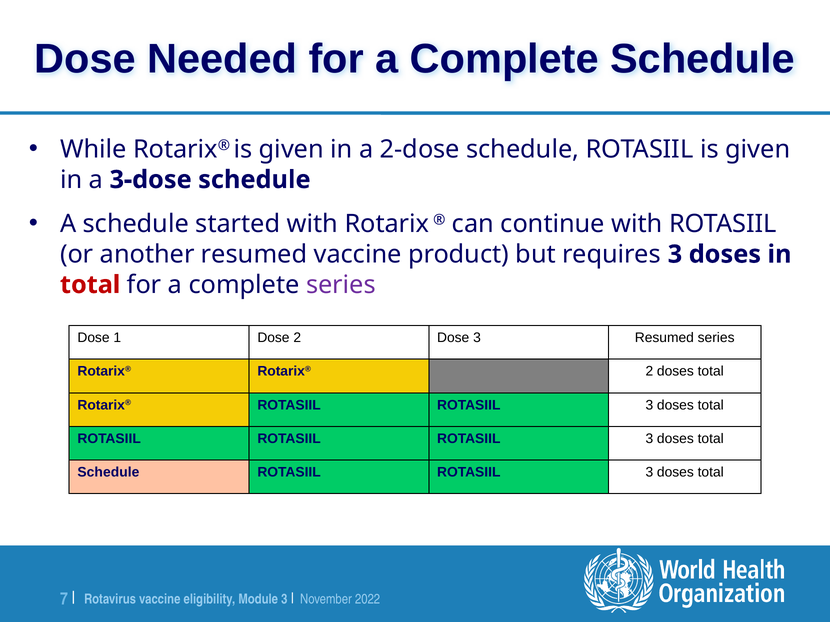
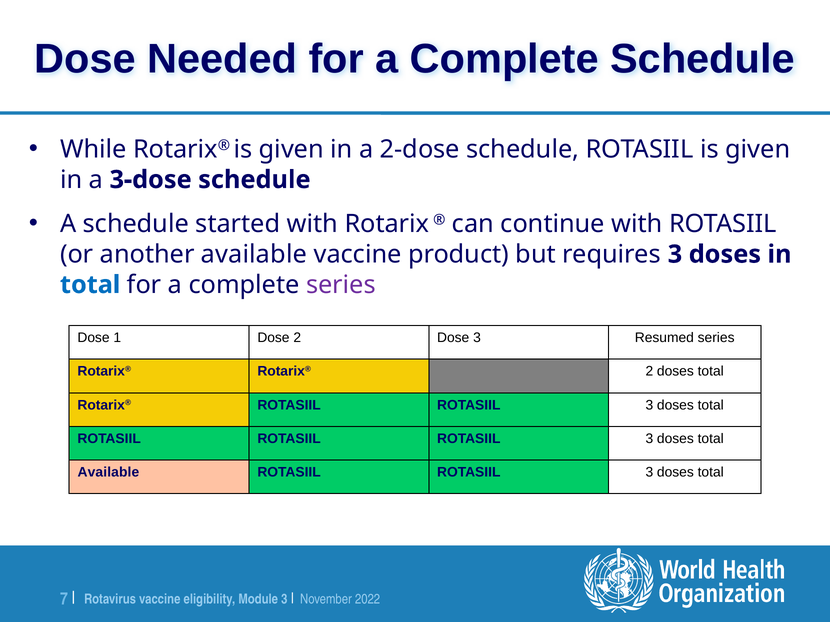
another resumed: resumed -> available (254, 255)
total colour: red -> blue (90, 285)
Schedule: Schedule -> Available (108, 473)
